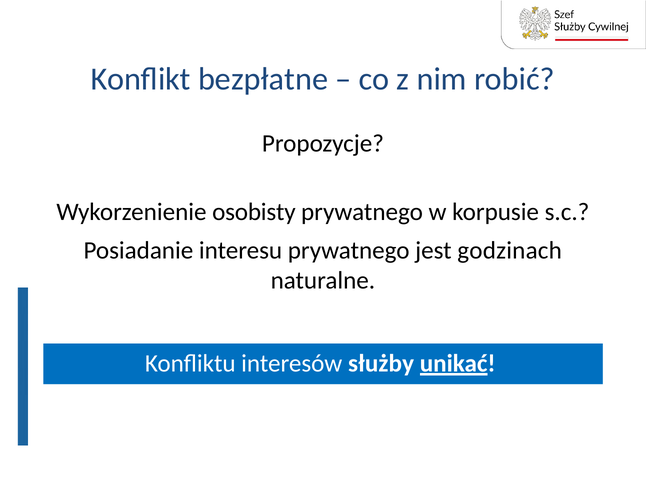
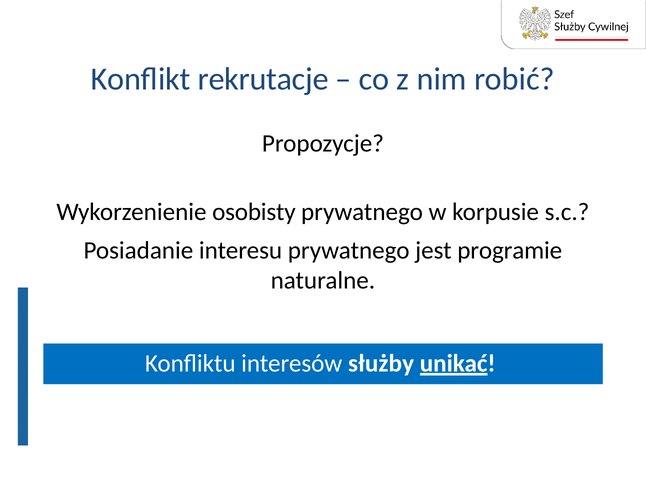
bezpłatne: bezpłatne -> rekrutacje (263, 79)
godzinach: godzinach -> programie (510, 251)
